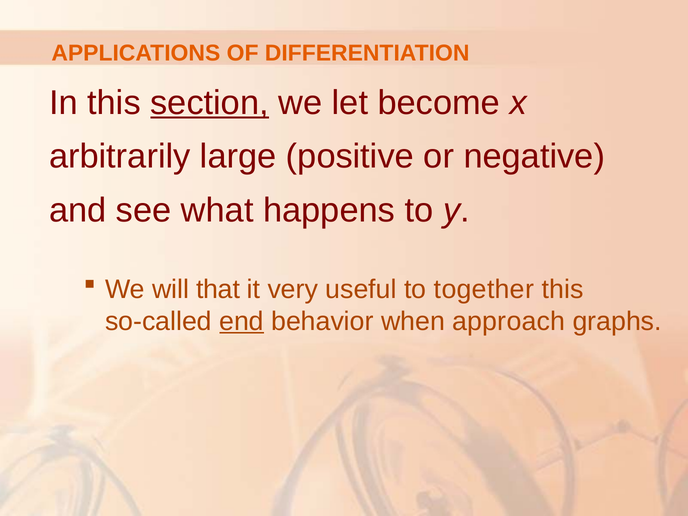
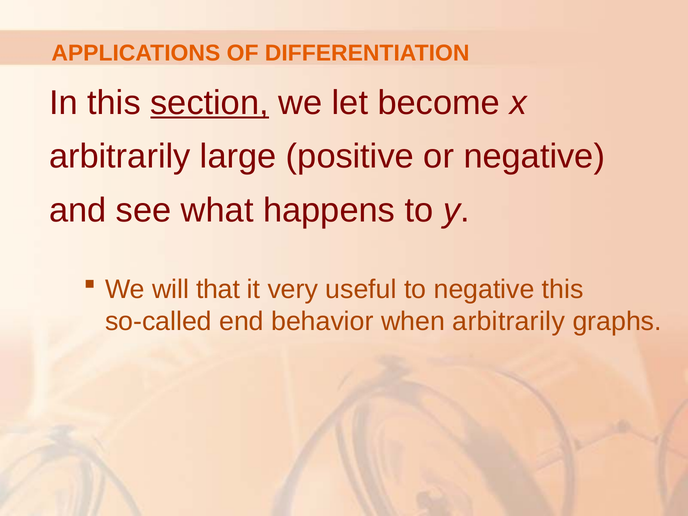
to together: together -> negative (484, 289)
end underline: present -> none (242, 321)
when approach: approach -> arbitrarily (509, 321)
